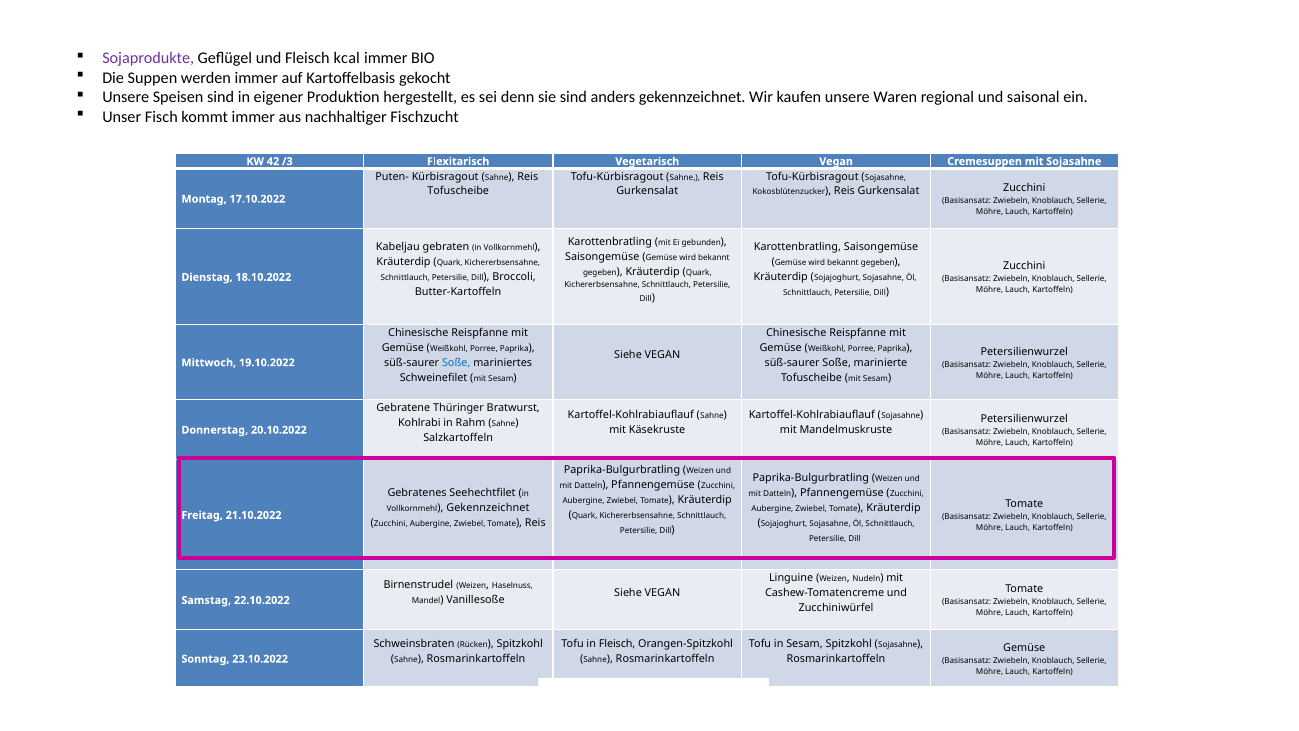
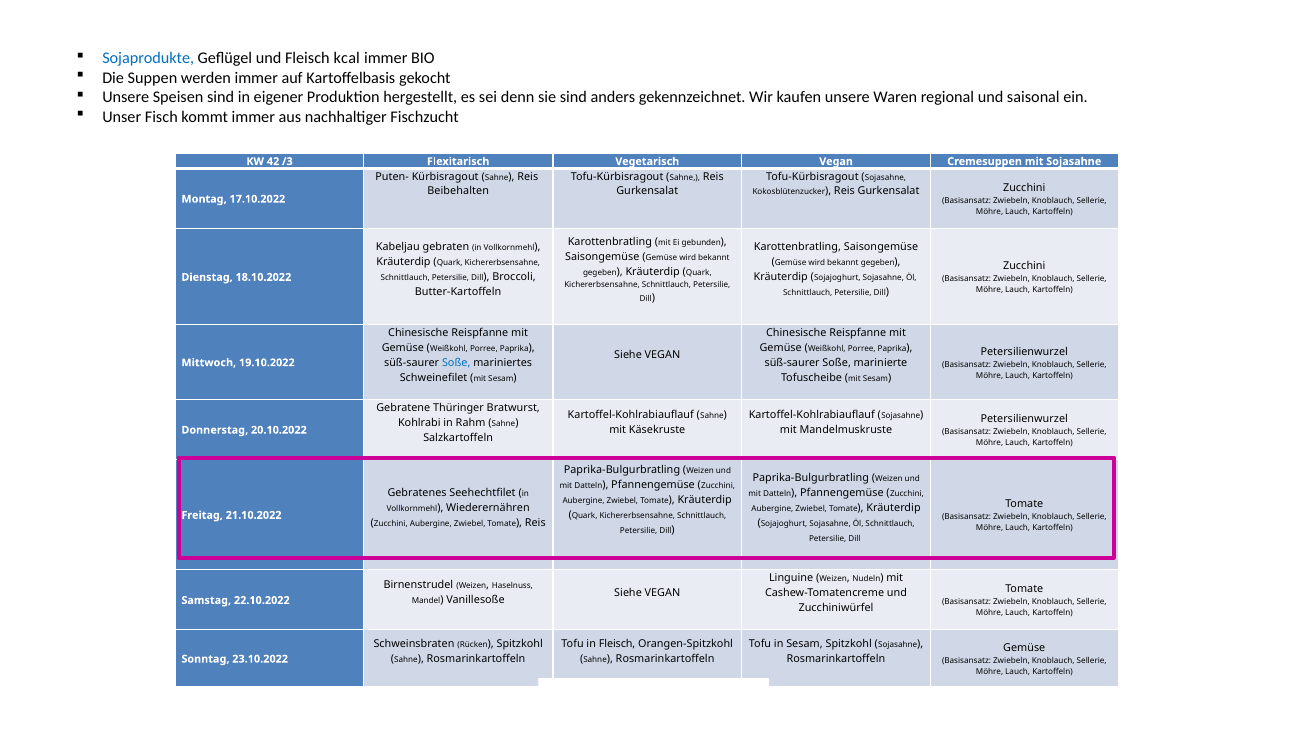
Sojaprodukte colour: purple -> blue (148, 58)
Tofuscheibe: Tofuscheibe -> Beibehalten (458, 191)
Vollkornmehl Gekennzeichnet: Gekennzeichnet -> Wiederernähren (488, 507)
